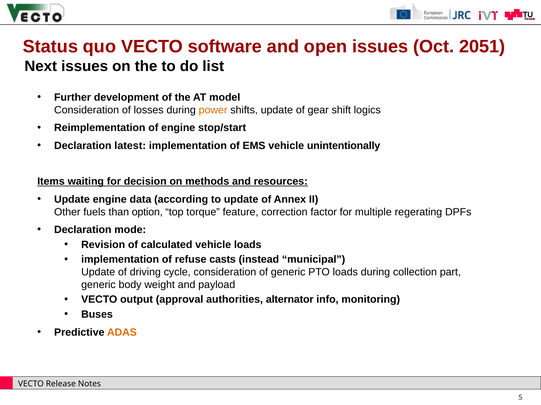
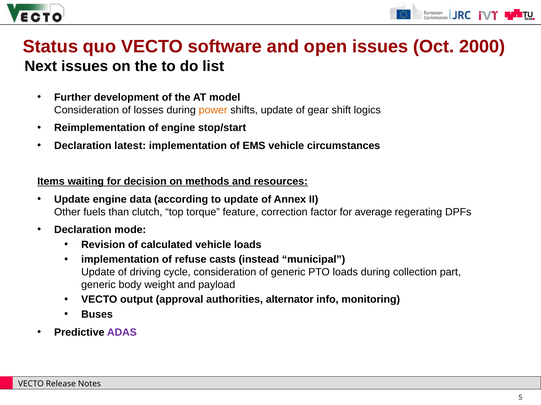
2051: 2051 -> 2000 (482, 46)
unintentionally: unintentionally -> circumstances (344, 146)
option: option -> clutch (147, 212)
multiple: multiple -> average (373, 212)
ADAS colour: orange -> purple (122, 333)
